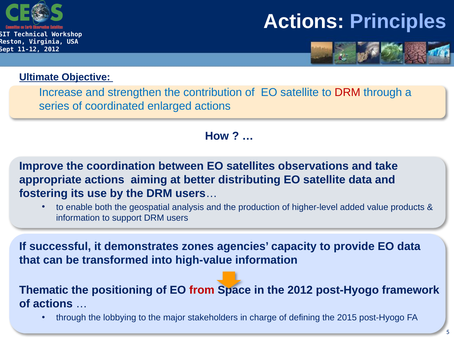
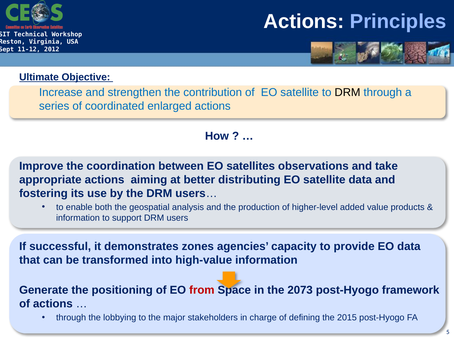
DRM colour: red -> black (347, 92)
Thematic: Thematic -> Generate (44, 290)
the 2012: 2012 -> 2073 (300, 290)
